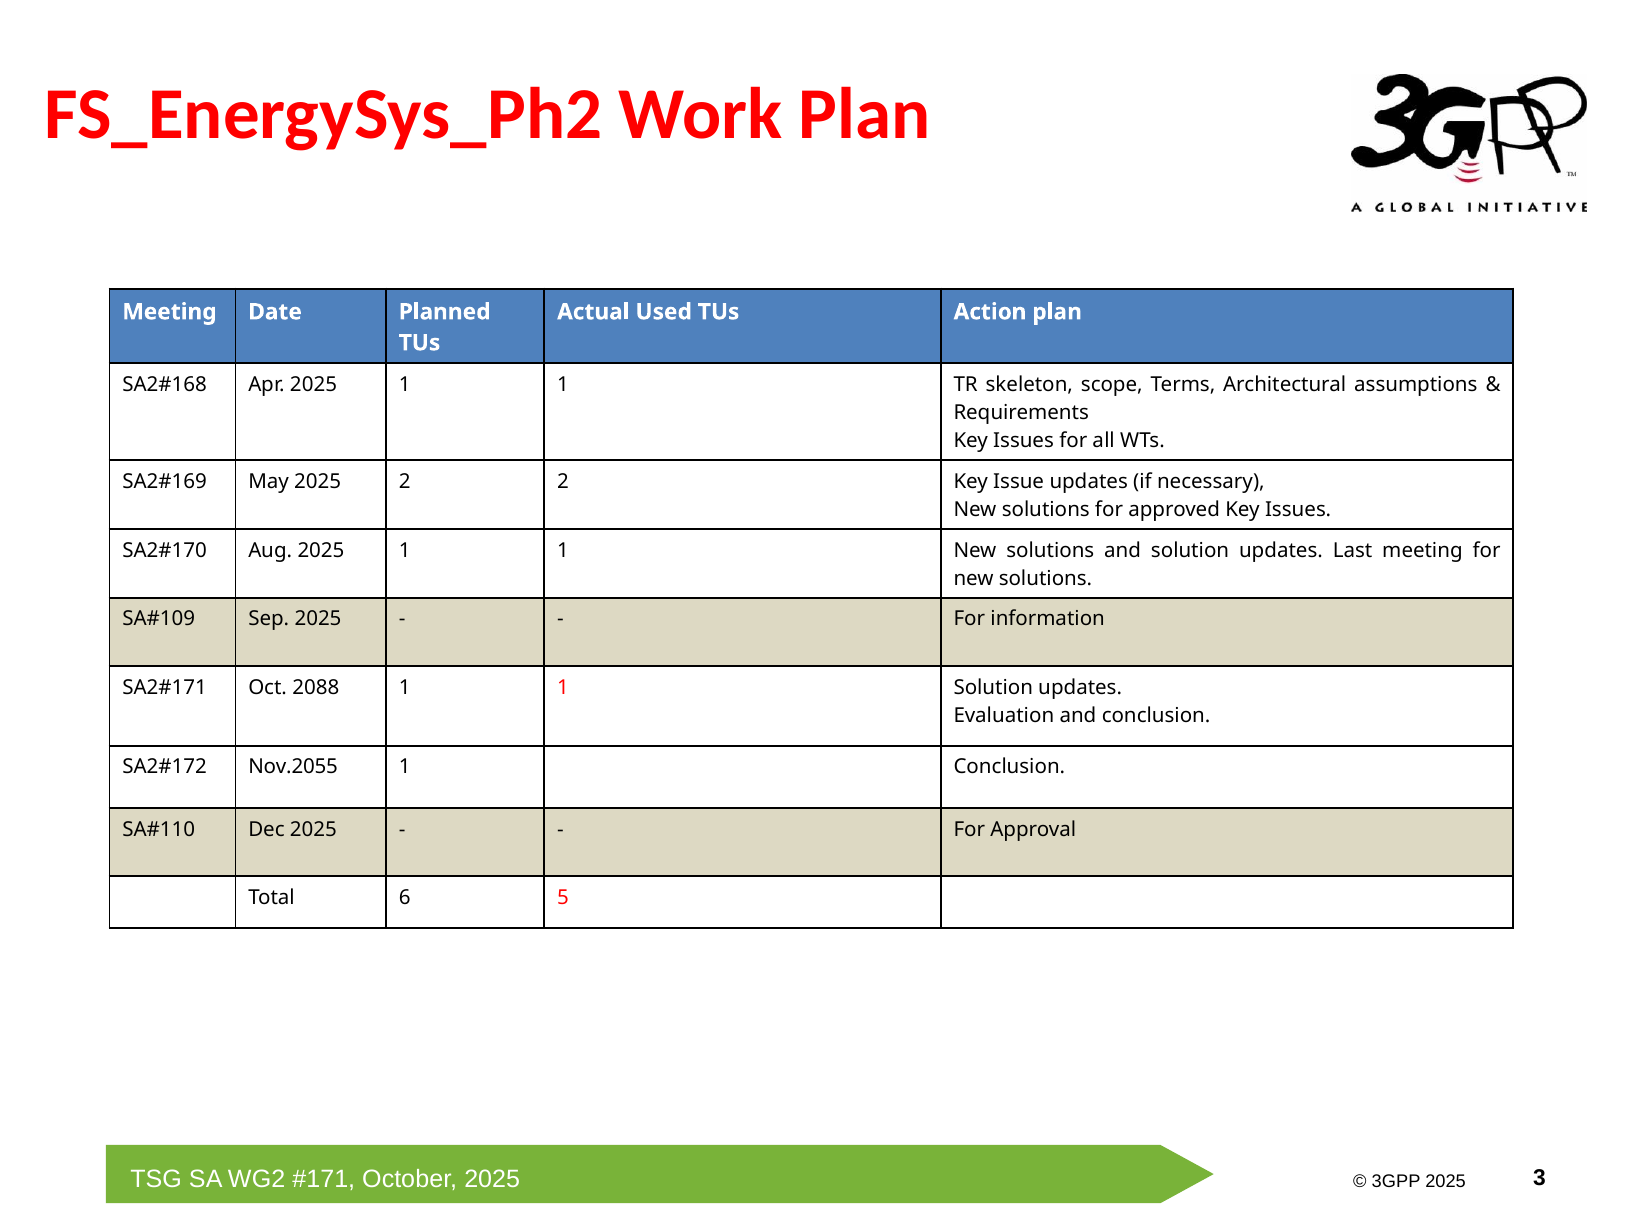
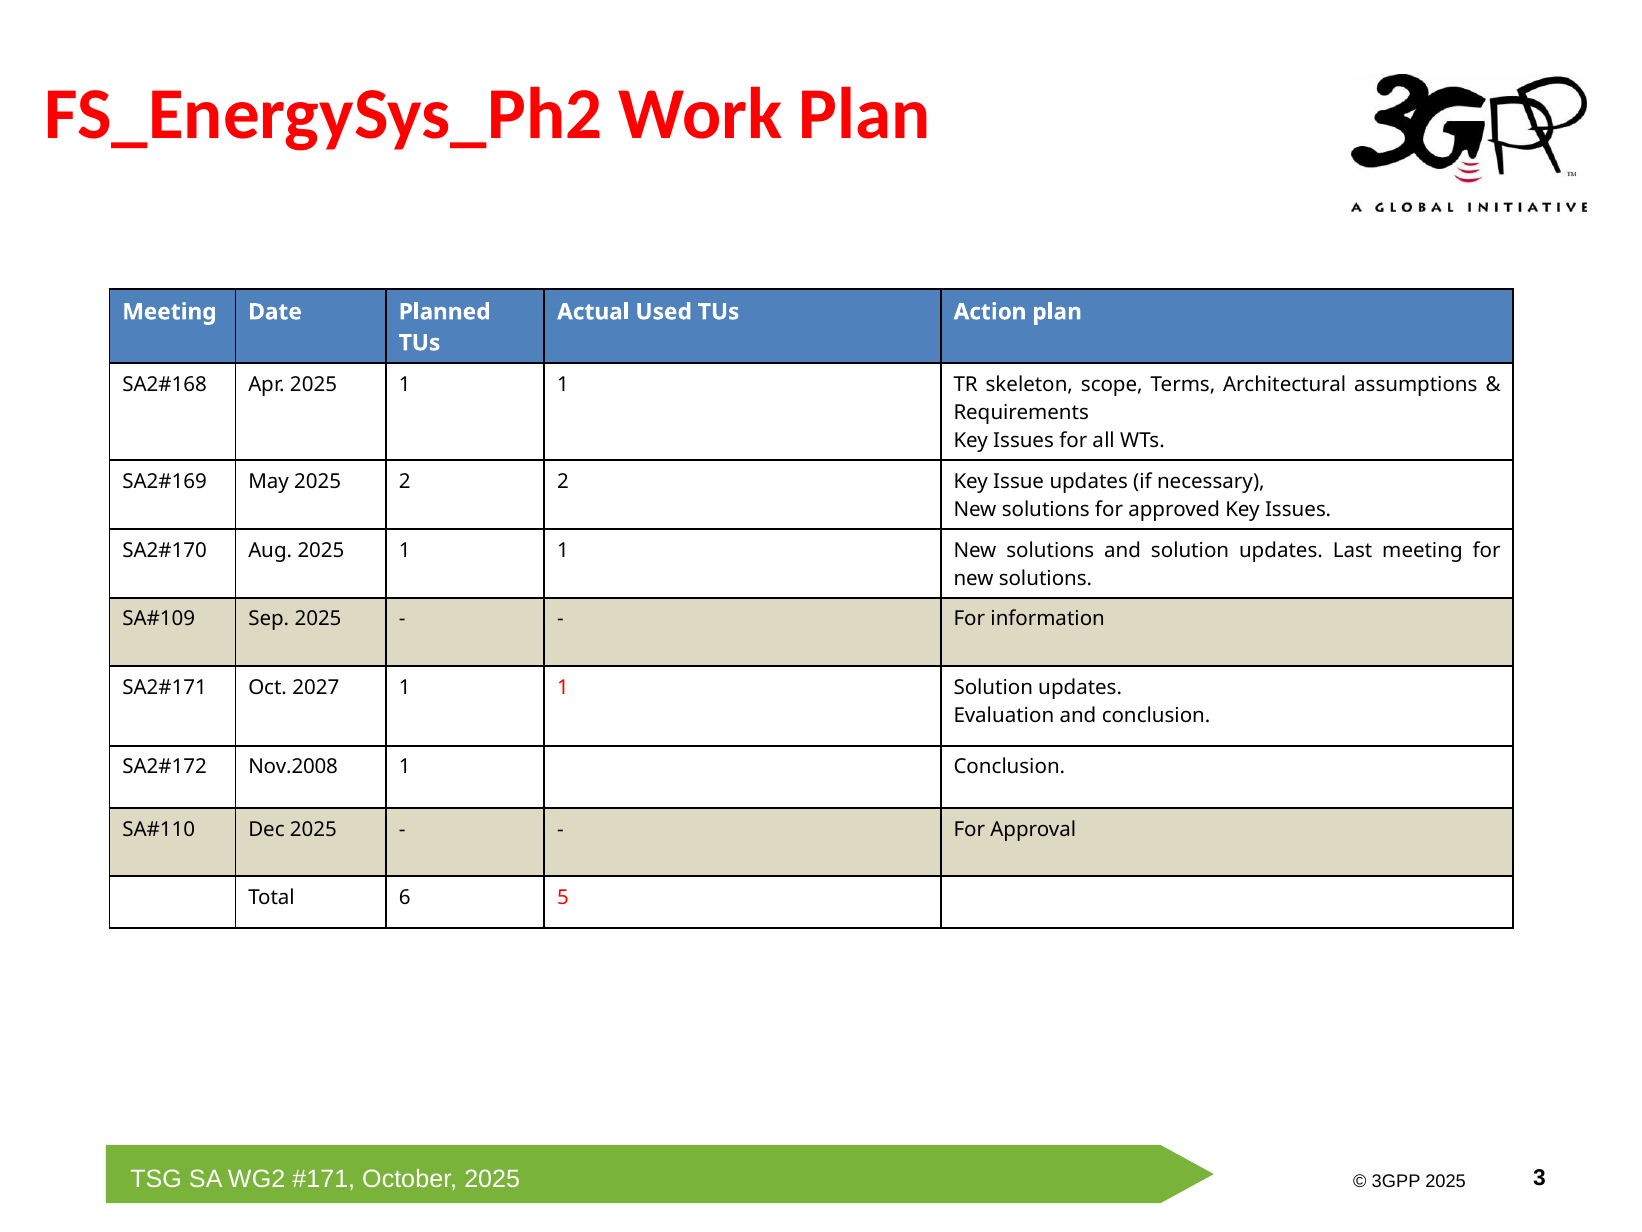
2088: 2088 -> 2027 (316, 688)
Nov.2055: Nov.2055 -> Nov.2008 (293, 767)
